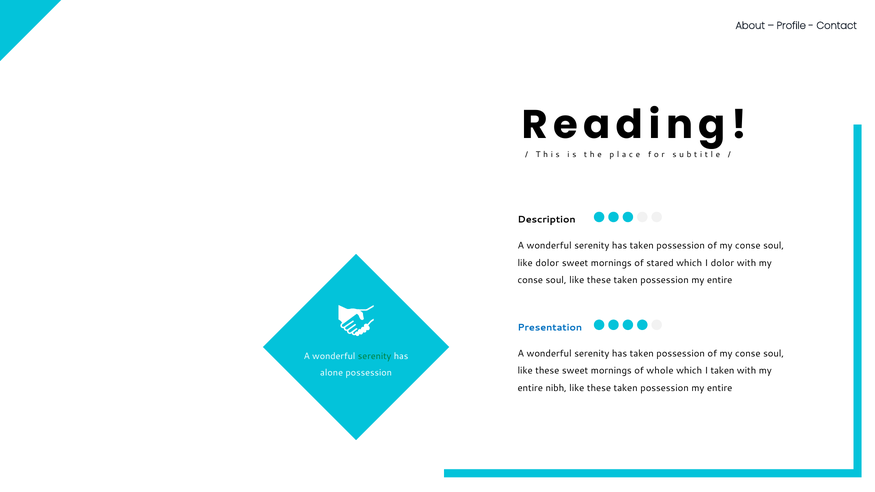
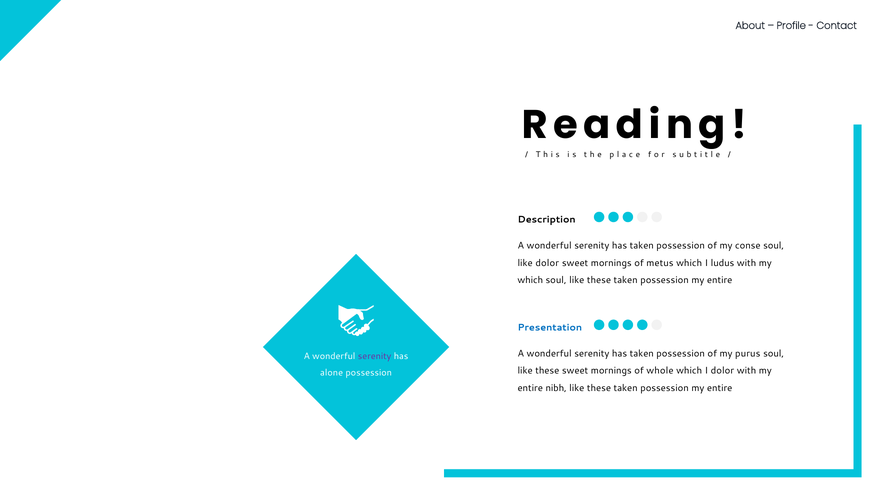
stared: stared -> metus (660, 263)
I dolor: dolor -> ludus (722, 263)
conse: conse -> which (530, 280)
conse: conse -> purus (748, 354)
serenity colour: green -> purple (375, 356)
I taken: taken -> dolor (722, 371)
